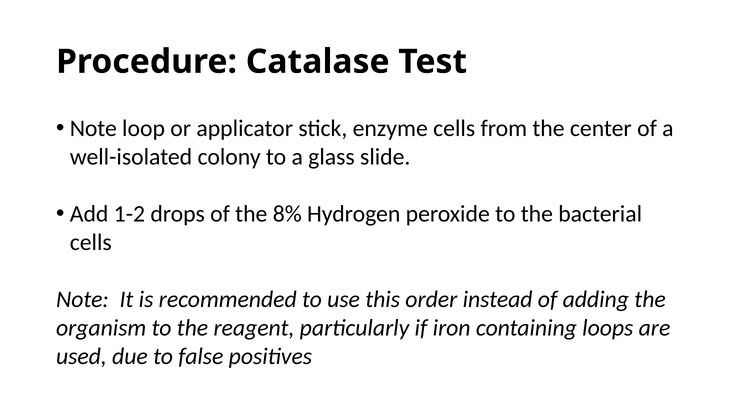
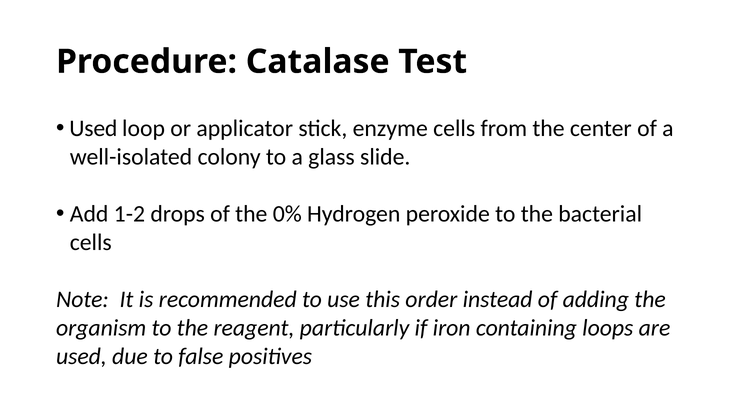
Note: Note -> Used (93, 129)
8%: 8% -> 0% (287, 214)
